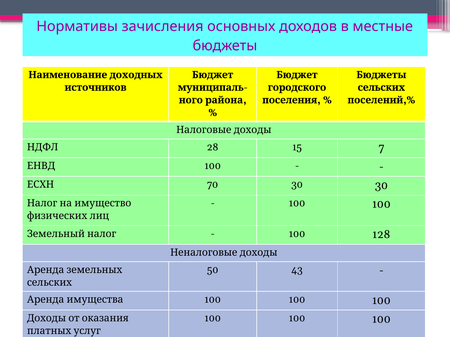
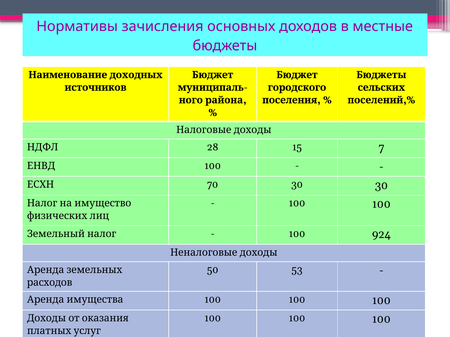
128: 128 -> 924 (381, 235)
43: 43 -> 53 (297, 270)
сельских: сельских -> расходов (50, 283)
